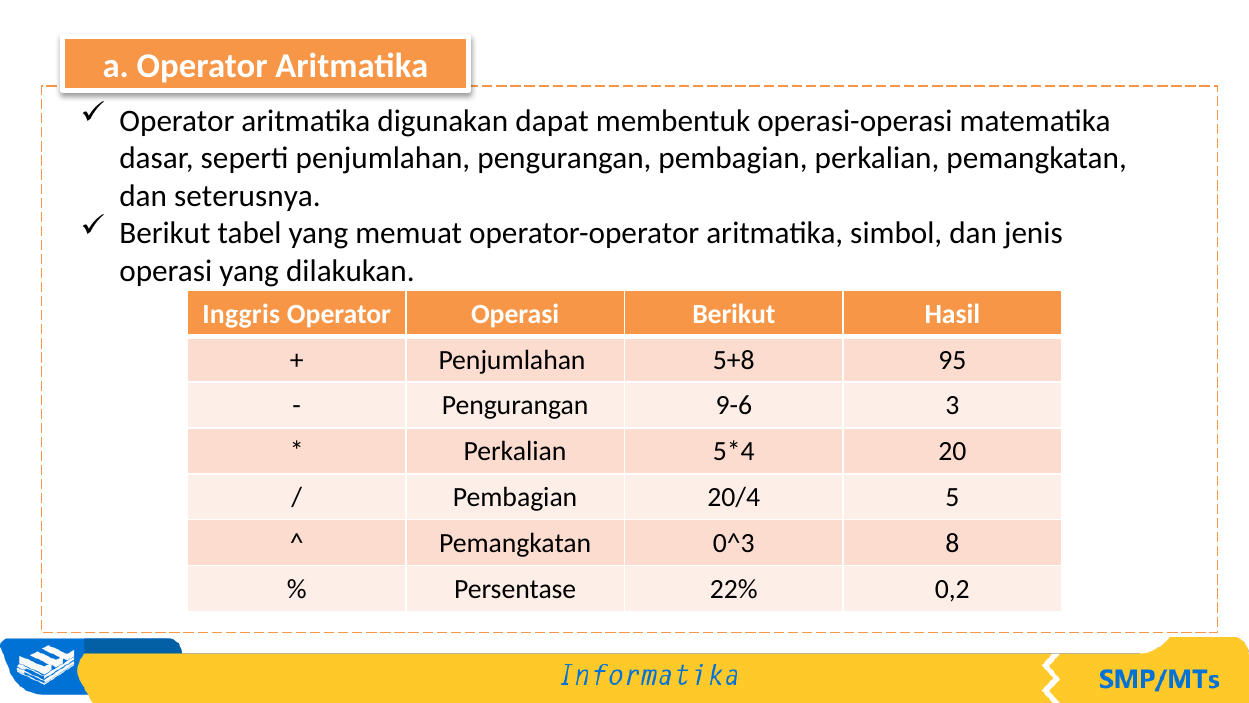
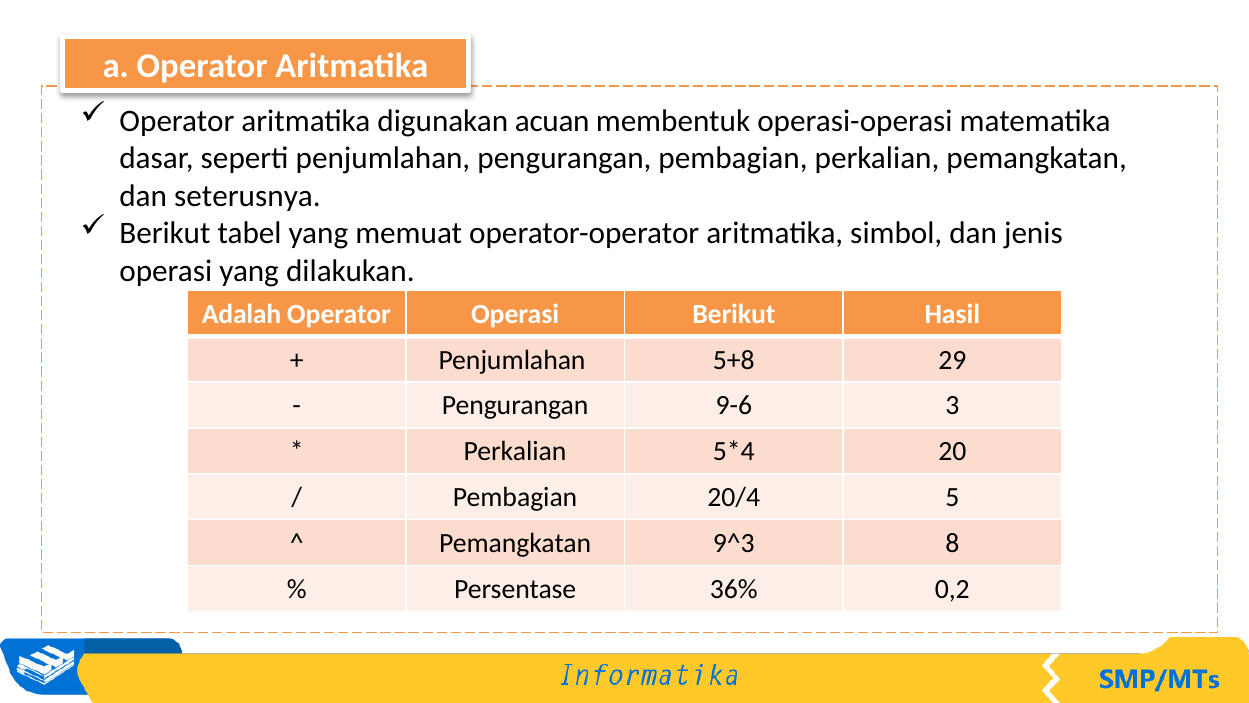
dapat: dapat -> acuan (552, 121)
Inggris: Inggris -> Adalah (242, 314)
95: 95 -> 29 (952, 360)
0^3: 0^3 -> 9^3 (734, 543)
22%: 22% -> 36% (734, 589)
